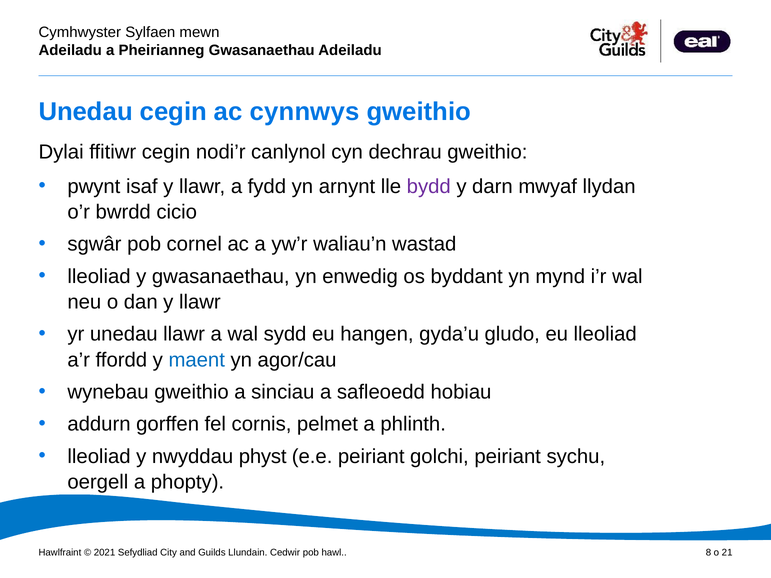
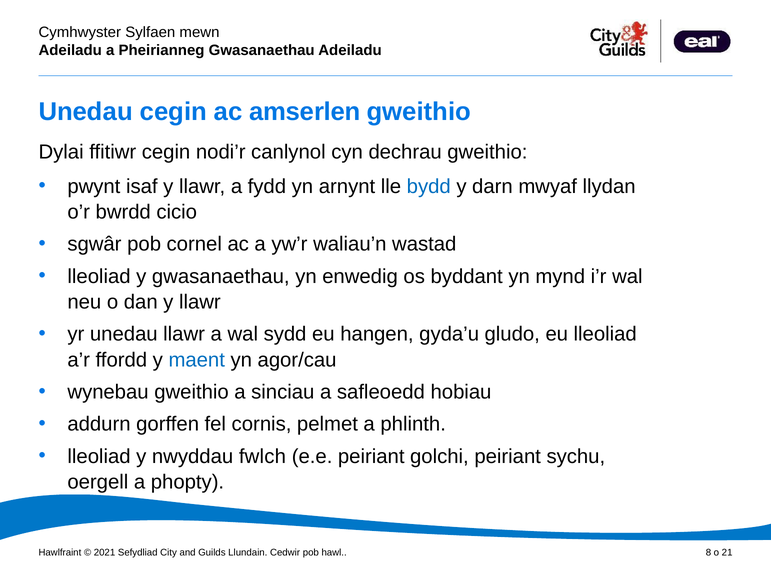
cynnwys: cynnwys -> amserlen (305, 112)
bydd colour: purple -> blue (429, 187)
physt: physt -> fwlch (262, 457)
